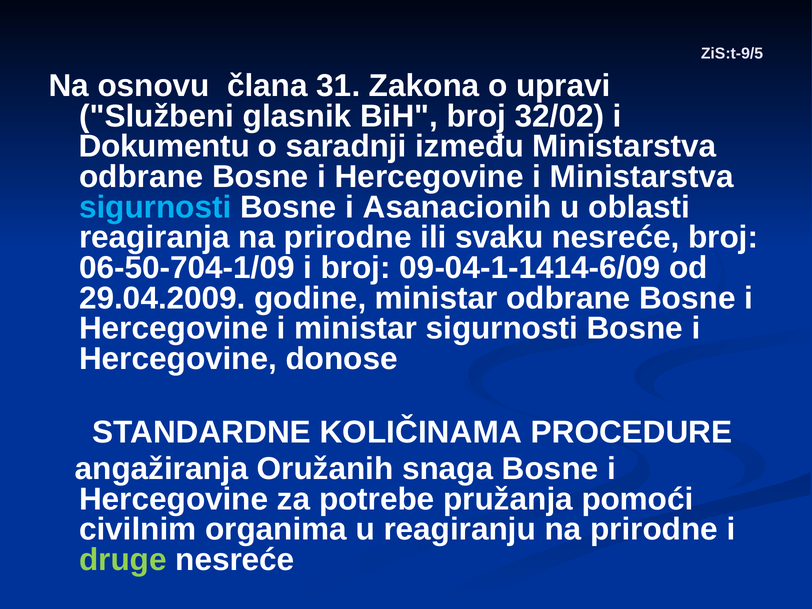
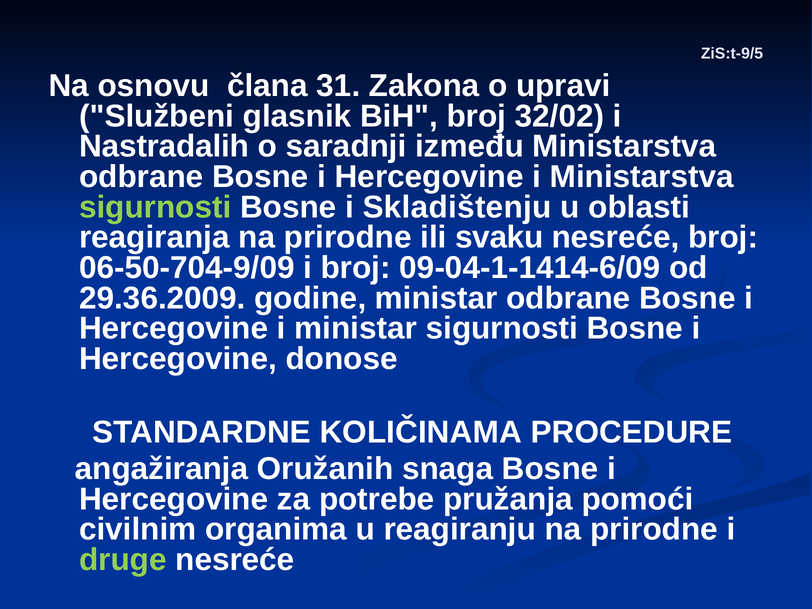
Dokumentu: Dokumentu -> Nastradalih (164, 147)
sigurnosti colour: light blue -> light green (155, 207)
Asanacionih: Asanacionih -> Skladištenju (457, 207)
06-50-704-1/09: 06-50-704-1/09 -> 06-50-704-9/09 (187, 268)
29.04.2009: 29.04.2009 -> 29.36.2009 (162, 298)
